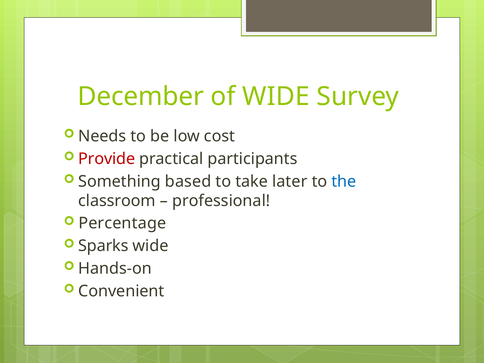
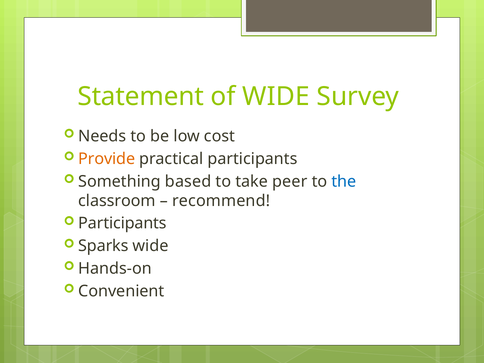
December: December -> Statement (141, 97)
Provide colour: red -> orange (107, 159)
later: later -> peer (290, 181)
professional: professional -> recommend (221, 201)
Percentage: Percentage -> Participants (122, 223)
